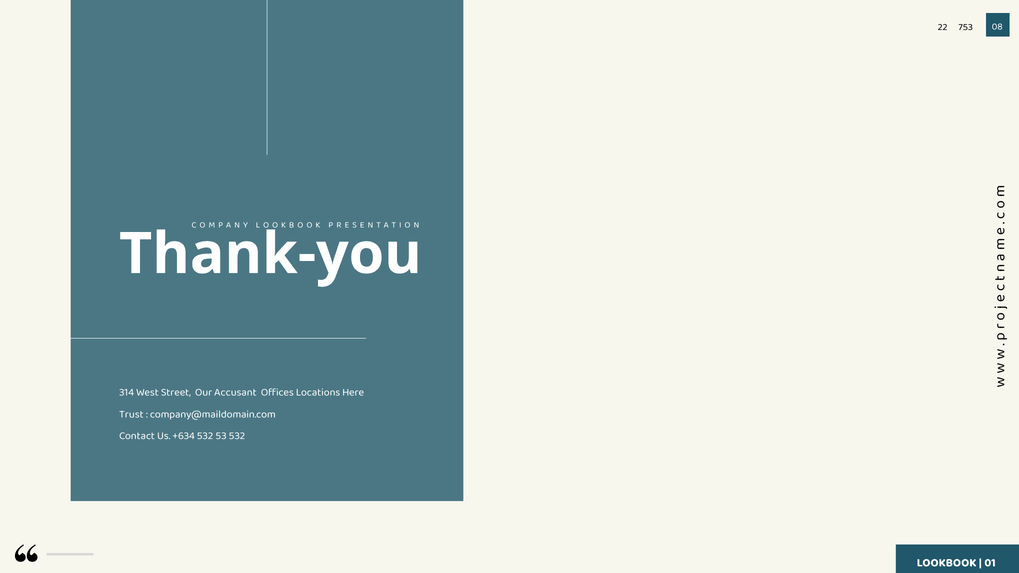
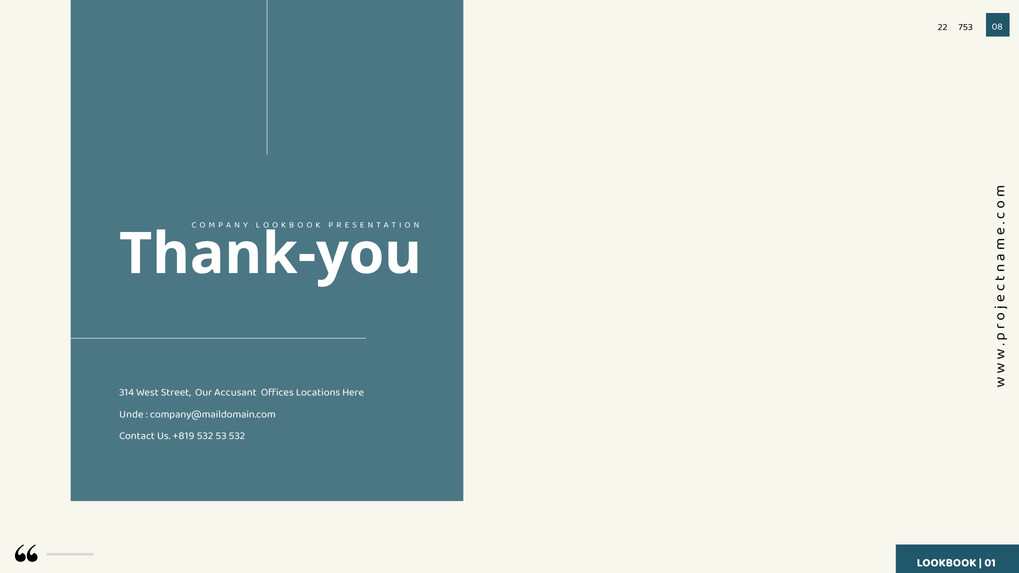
Trust: Trust -> Unde (131, 414)
+634: +634 -> +819 (183, 436)
